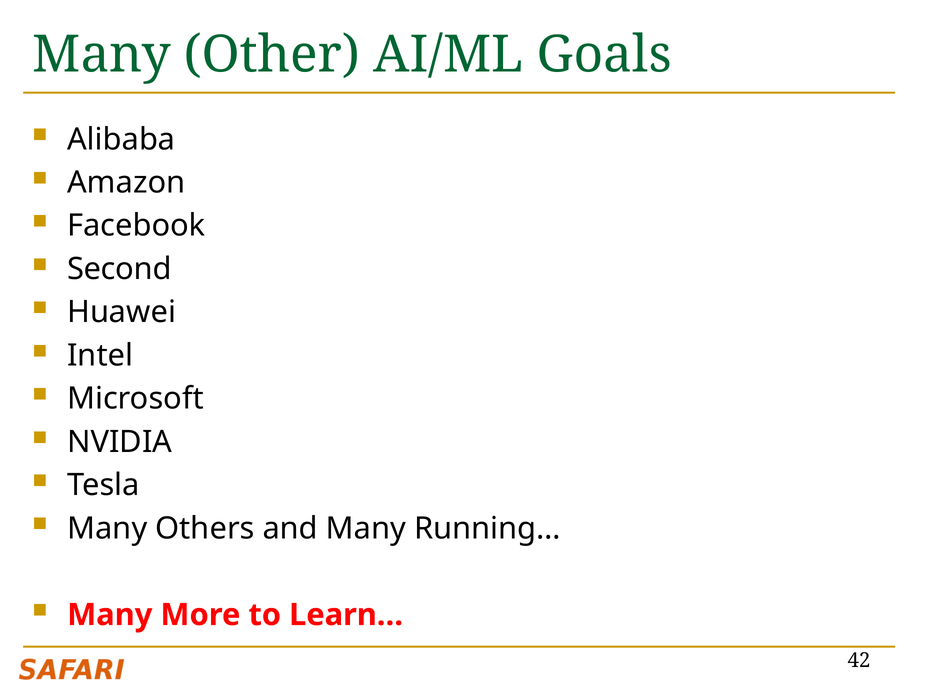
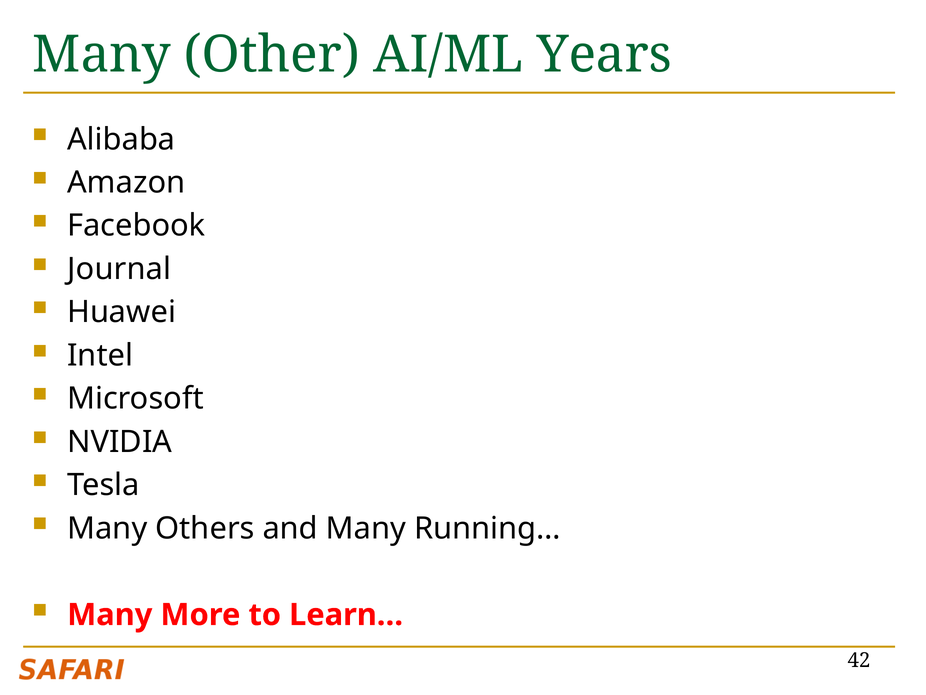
Goals: Goals -> Years (604, 55)
Second: Second -> Journal (119, 269)
